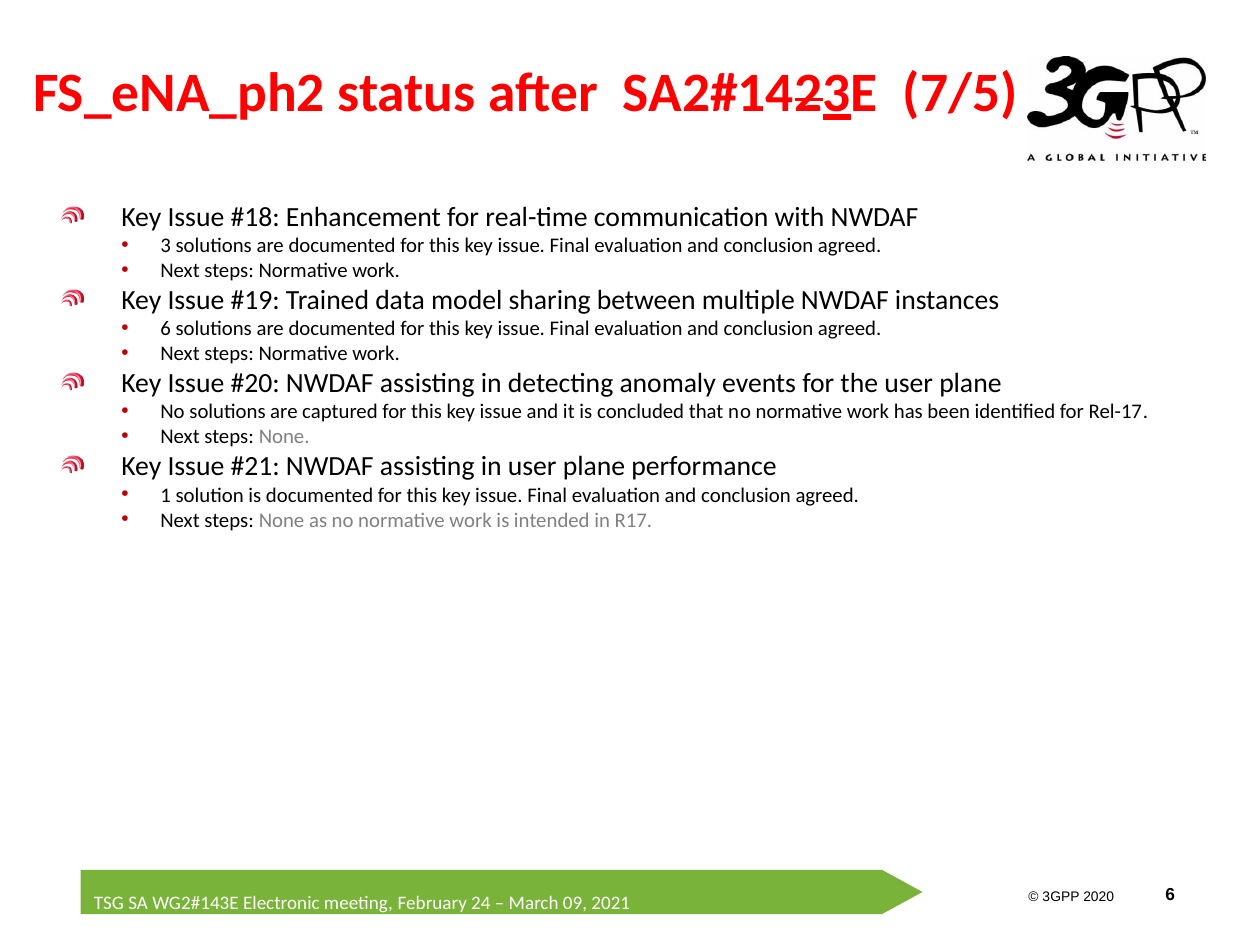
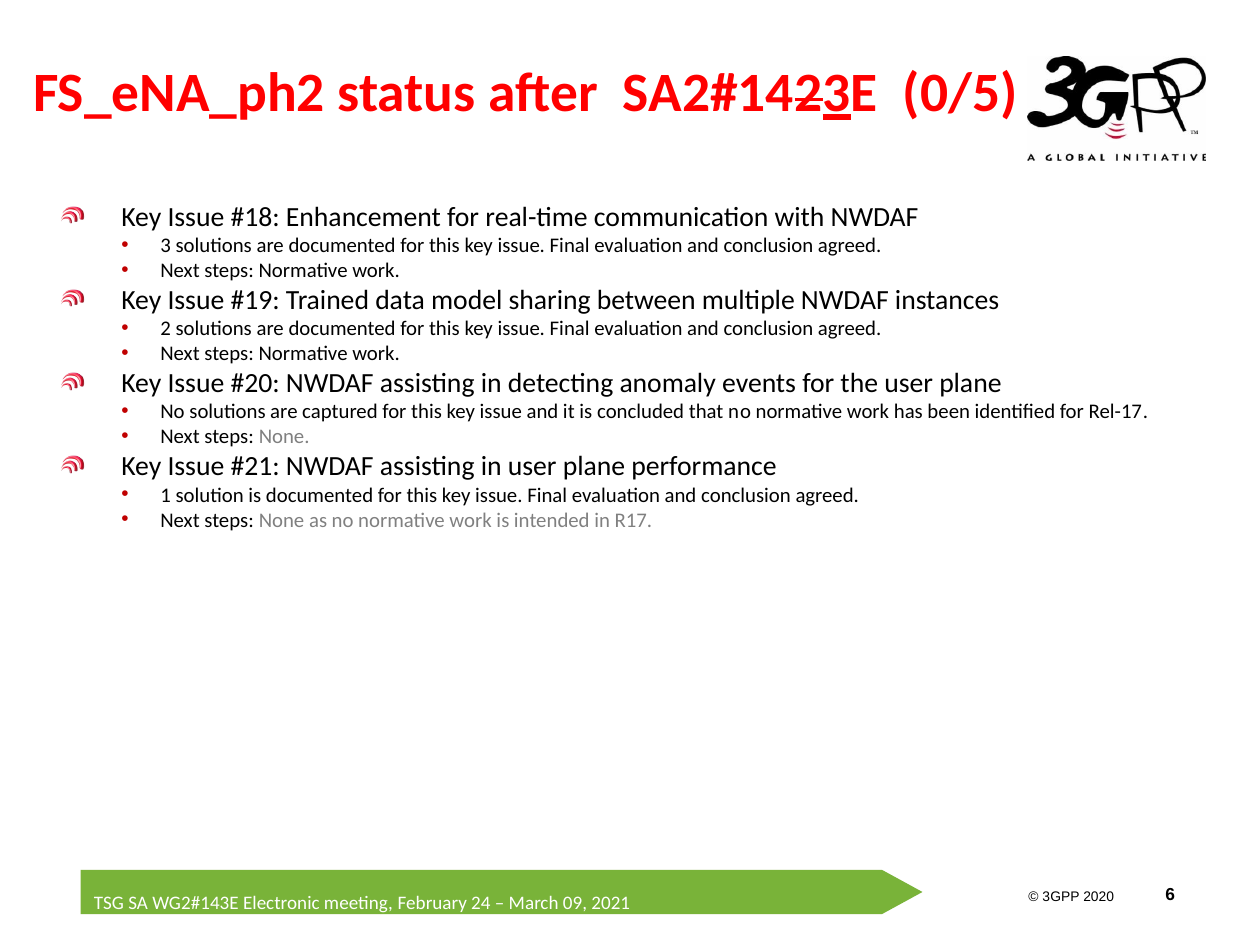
7/5: 7/5 -> 0/5 (960, 93)
6: 6 -> 2 (166, 329)
